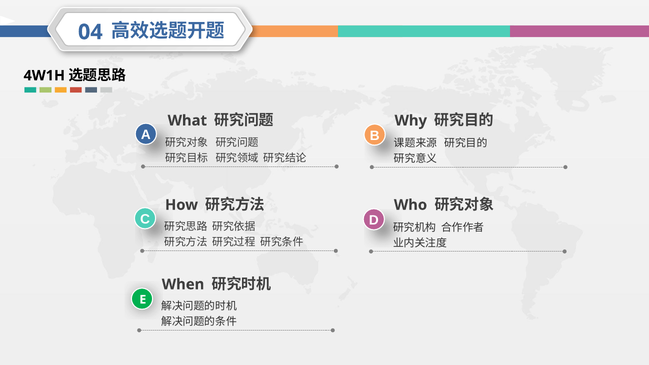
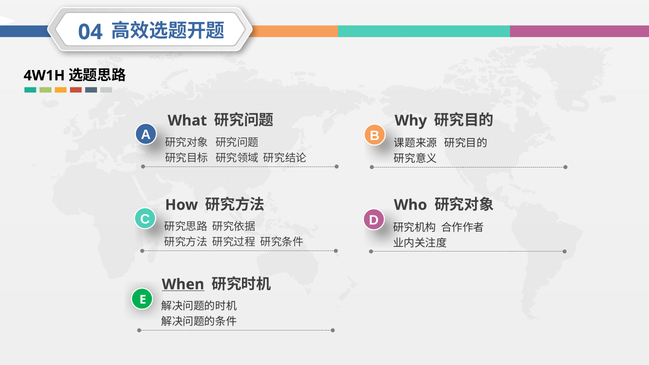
When underline: none -> present (183, 284)
